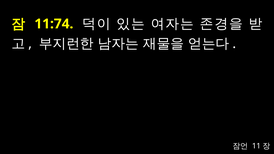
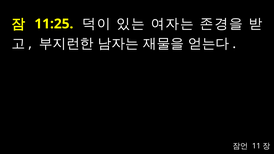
11:74: 11:74 -> 11:25 (54, 24)
